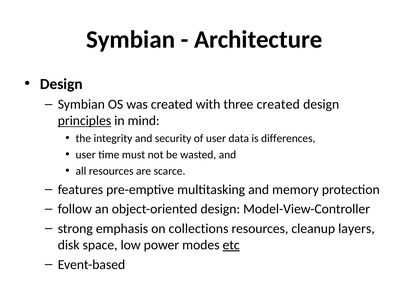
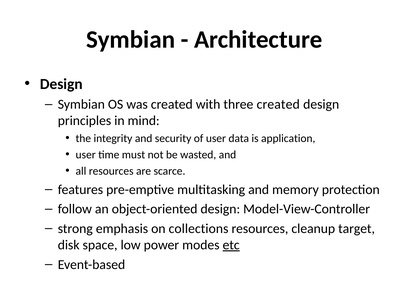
principles underline: present -> none (84, 121)
differences: differences -> application (288, 138)
layers: layers -> target (357, 228)
